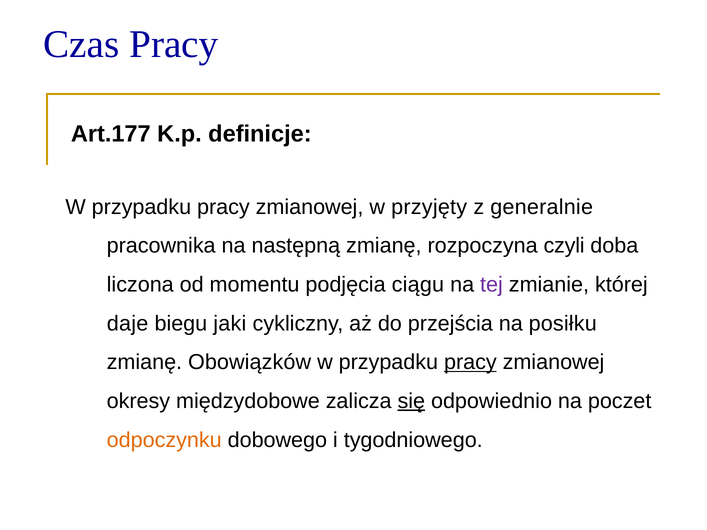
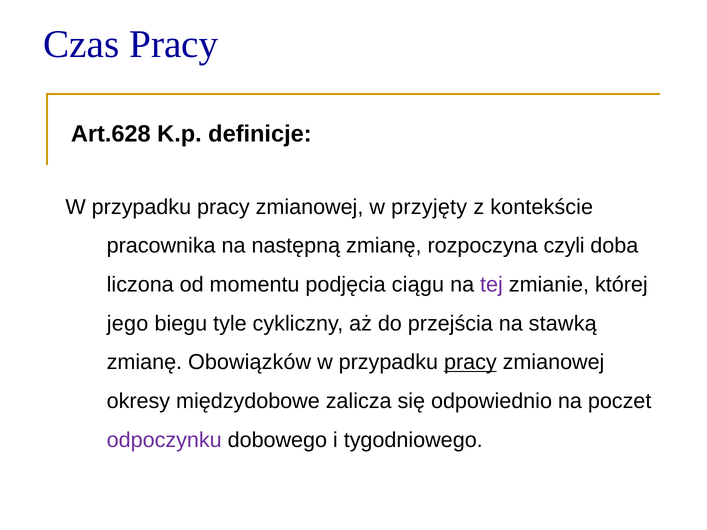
Art.177: Art.177 -> Art.628 (111, 134)
generalnie: generalnie -> kontekście (542, 207)
daje: daje -> jego (128, 324)
jaki: jaki -> tyle (230, 324)
posiłku: posiłku -> stawką (563, 324)
się underline: present -> none (411, 401)
odpoczynku colour: orange -> purple (164, 440)
